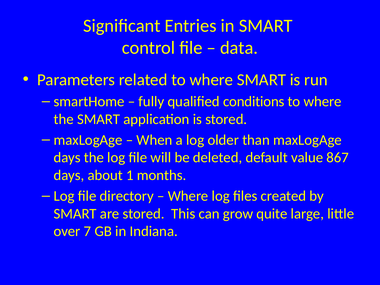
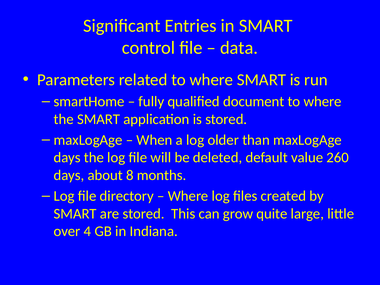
conditions: conditions -> document (254, 102)
867: 867 -> 260 (338, 158)
1: 1 -> 8 (130, 175)
7: 7 -> 4 (87, 231)
